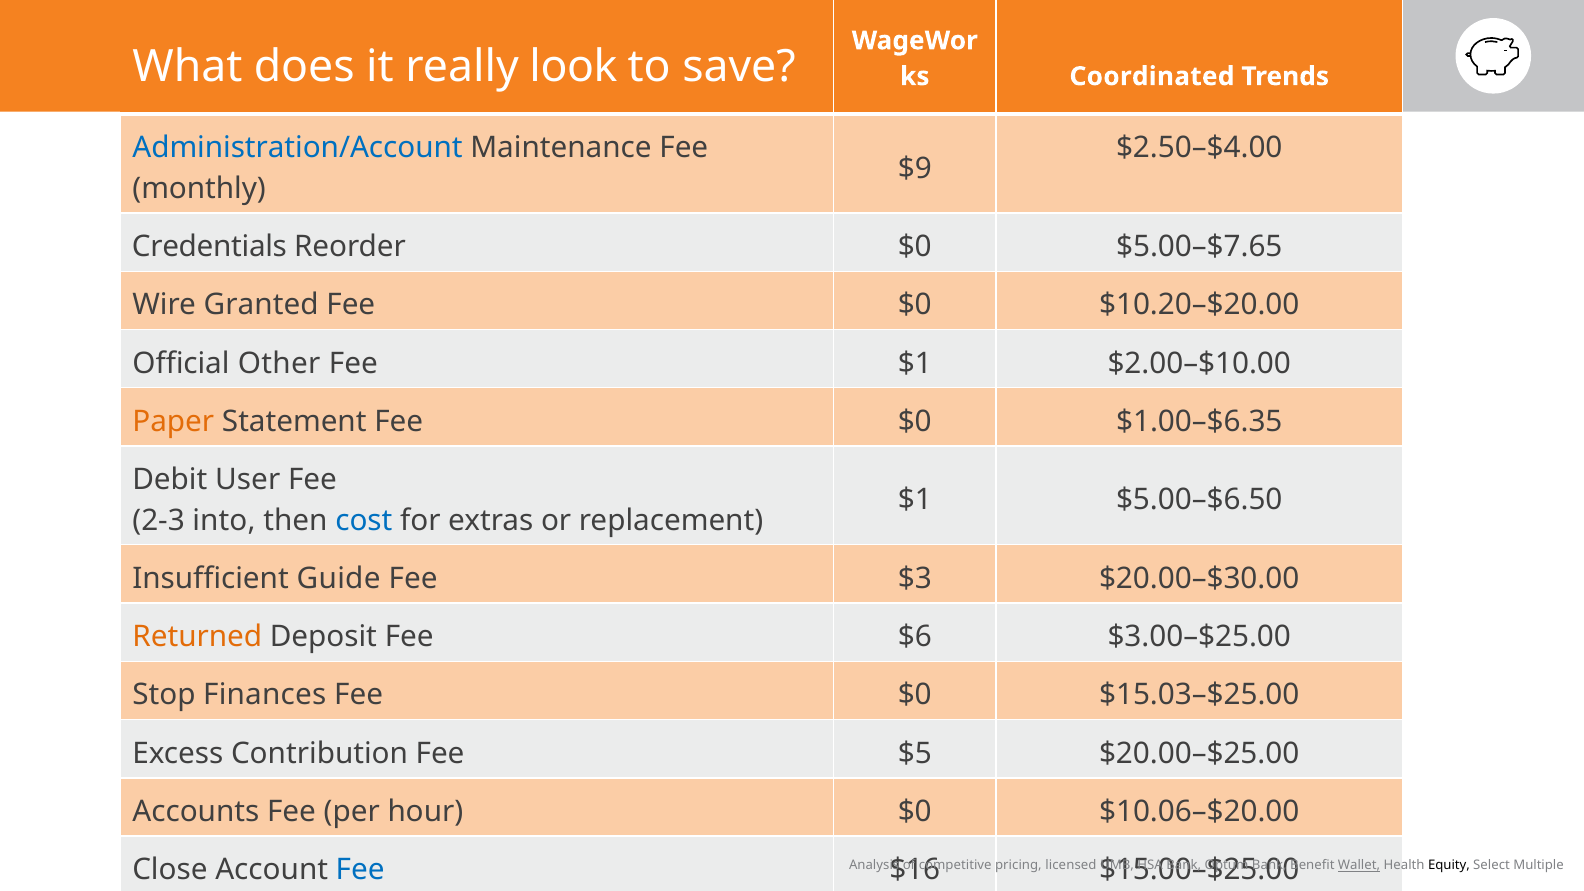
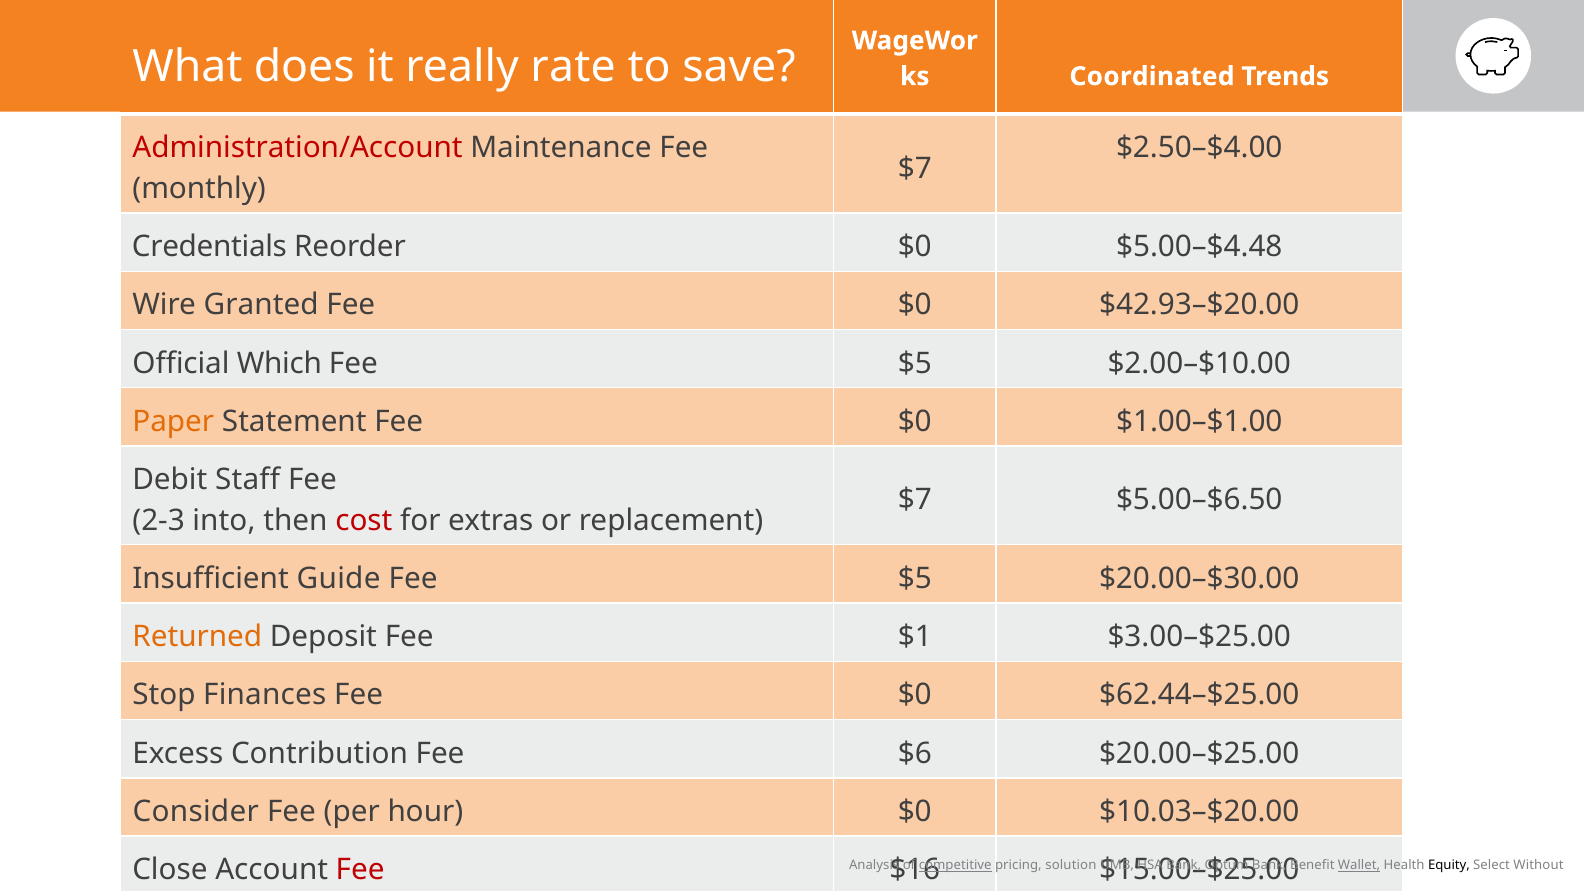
look: look -> rate (573, 67)
Administration/Account colour: blue -> red (297, 148)
$9: $9 -> $7 (915, 168)
$5.00–$7.65: $5.00–$7.65 -> $5.00–$4.48 (1199, 247)
$10.20–$20.00: $10.20–$20.00 -> $42.93–$20.00 (1199, 305)
Other: Other -> Which (279, 363)
$1: $1 -> $5 (915, 363)
$1.00–$6.35: $1.00–$6.35 -> $1.00–$1.00 (1199, 422)
User: User -> Staff (248, 480)
$1: $1 -> $7 (915, 500)
cost colour: blue -> red (364, 520)
$3: $3 -> $5 (915, 578)
$6: $6 -> $1 (915, 637)
$15.03–$25.00: $15.03–$25.00 -> $62.44–$25.00 (1199, 695)
$5: $5 -> $6 (915, 753)
Accounts: Accounts -> Consider (196, 812)
$10.06–$20.00: $10.06–$20.00 -> $10.03–$20.00 (1199, 812)
Fee colour: blue -> red (360, 870)
competitive underline: none -> present (955, 865)
licensed: licensed -> solution (1071, 865)
Multiple: Multiple -> Without (1538, 865)
